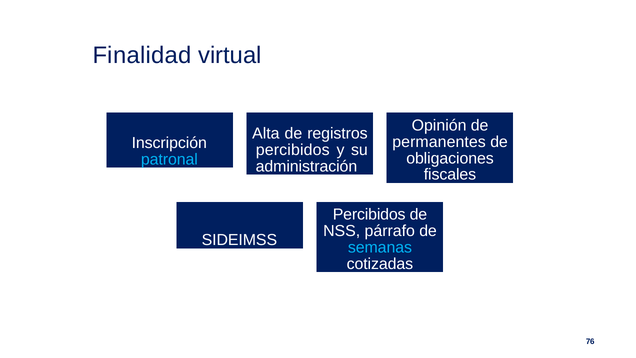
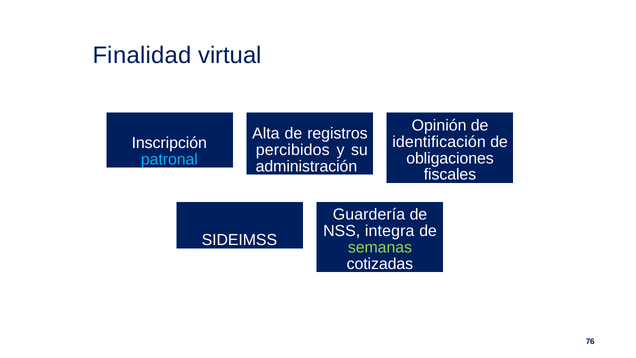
permanentes: permanentes -> identificación (439, 142)
Percibidos: Percibidos -> Guardería (369, 215)
párrafo: párrafo -> integra (390, 231)
semanas colour: light blue -> light green (380, 247)
